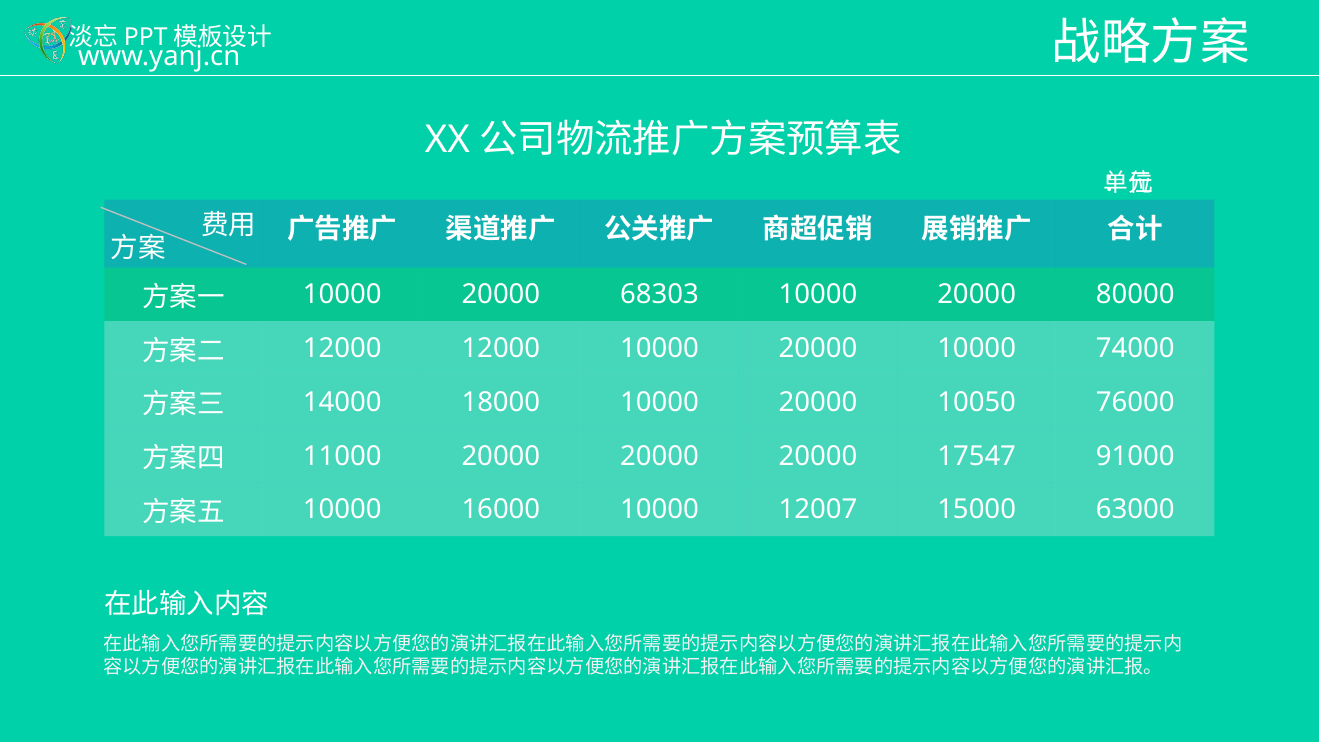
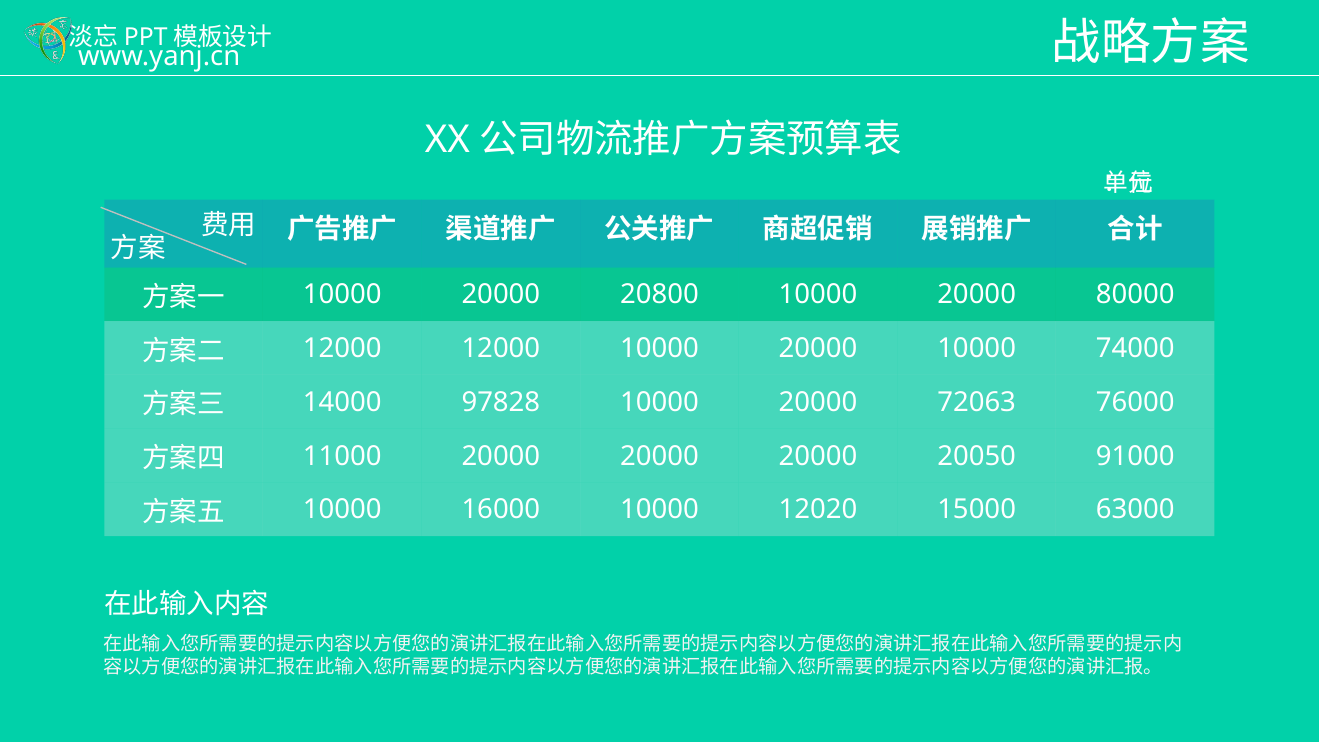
68303: 68303 -> 20800 (659, 295)
18000: 18000 -> 97828 (501, 402)
10050: 10050 -> 72063 (977, 402)
17547: 17547 -> 20050 (977, 456)
12007: 12007 -> 12020 (818, 510)
